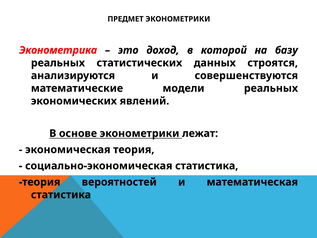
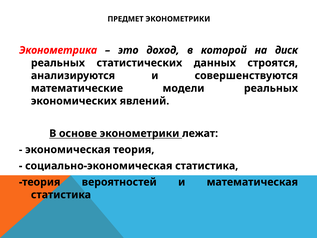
базу: базу -> диск (287, 50)
